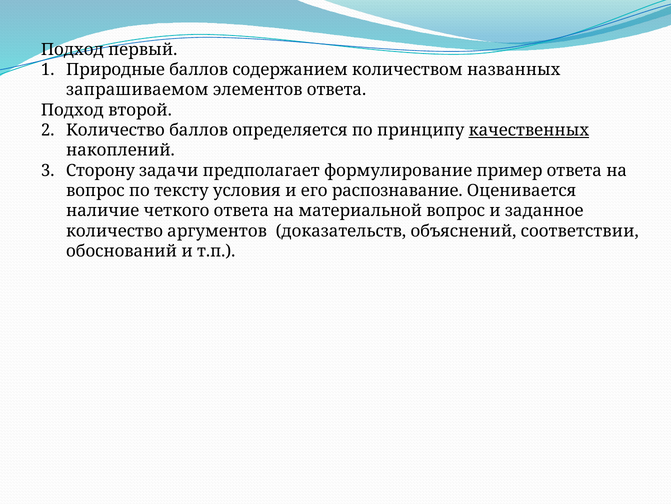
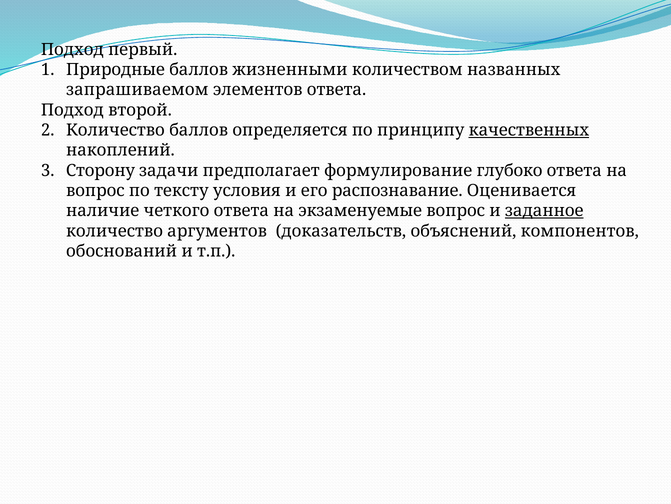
содержанием: содержанием -> жизненными (290, 70)
пример: пример -> глубоко (510, 170)
материальной: материальной -> экзаменуемые (360, 211)
заданное underline: none -> present (544, 211)
соответствии: соответствии -> компонентов (580, 231)
